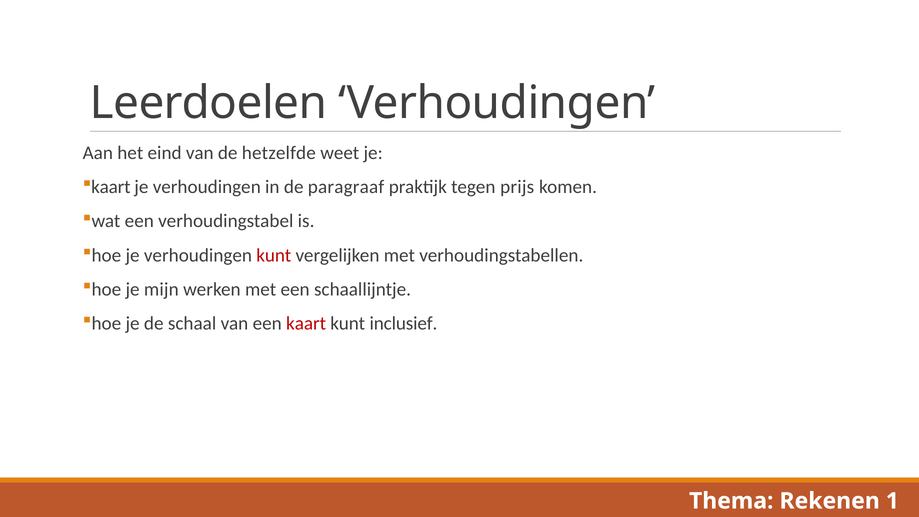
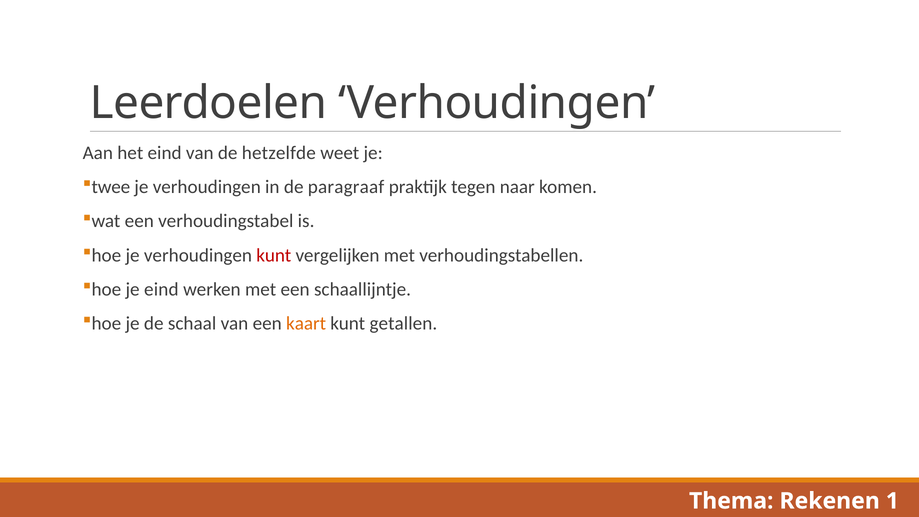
kaart: kaart -> twee (111, 187)
prijs: prijs -> naar (517, 187)
je mijn: mijn -> eind (161, 289)
kaart colour: red -> orange (306, 323)
inclusief: inclusief -> getallen (403, 323)
